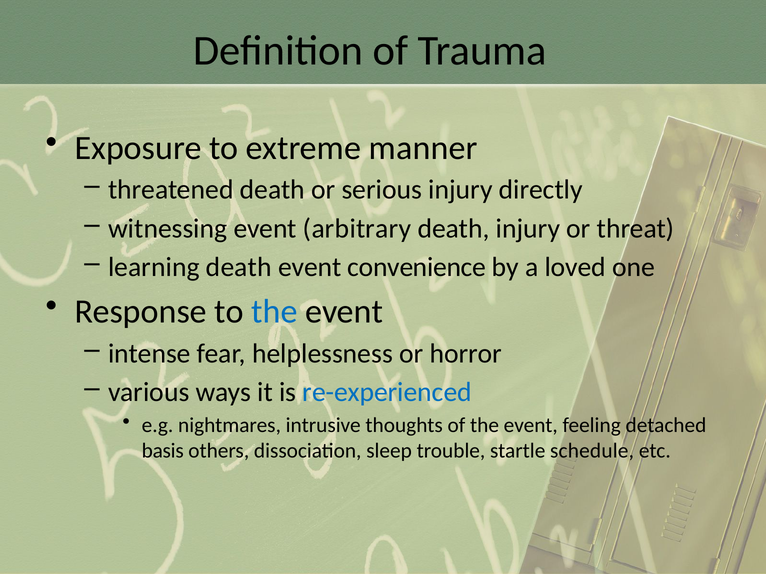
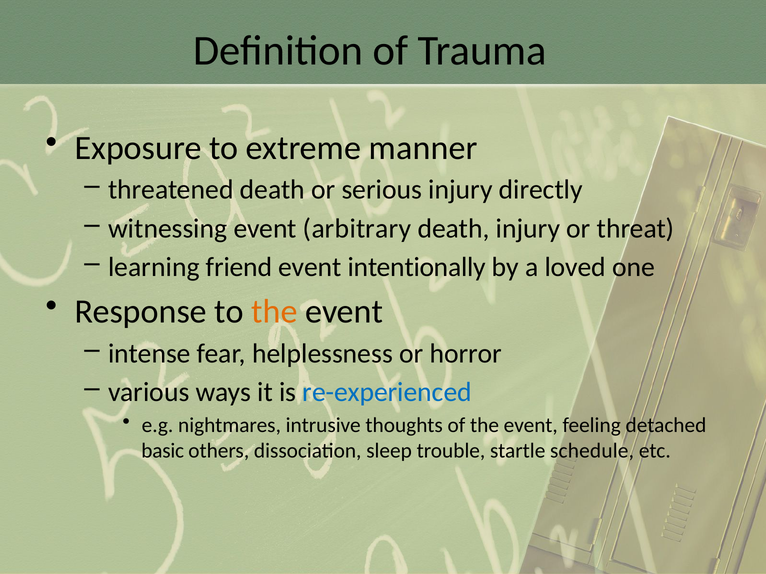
learning death: death -> friend (239, 267)
convenience: convenience -> intentionally (417, 267)
the colour: blue -> orange (274, 312)
basis: basis -> basic (163, 451)
